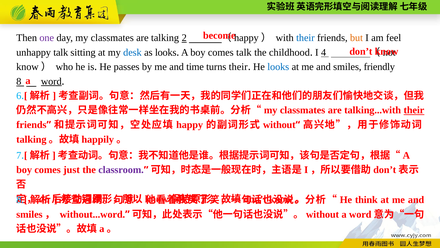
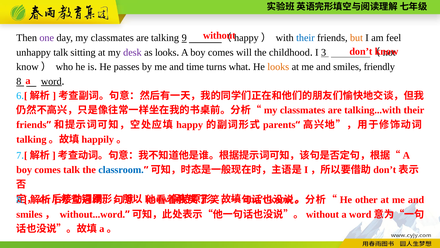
become: become -> without (219, 35)
2: 2 -> 9 (184, 38)
desk colour: blue -> purple (132, 52)
comes talk: talk -> will (244, 52)
4: 4 -> 3 (324, 52)
turns their: their -> what (238, 67)
looks colour: blue -> orange (278, 67)
their underline: present -> none (414, 110)
without: without -> parents (279, 125)
comes just: just -> talk (72, 170)
classroom colour: purple -> blue (121, 170)
think: think -> other (366, 199)
